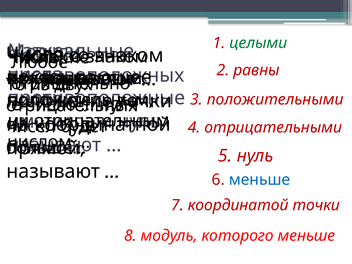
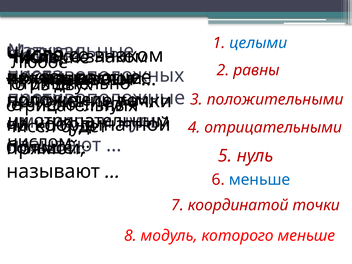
целыми colour: green -> blue (258, 43)
